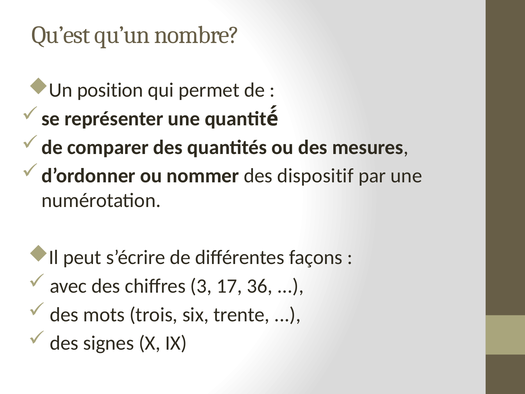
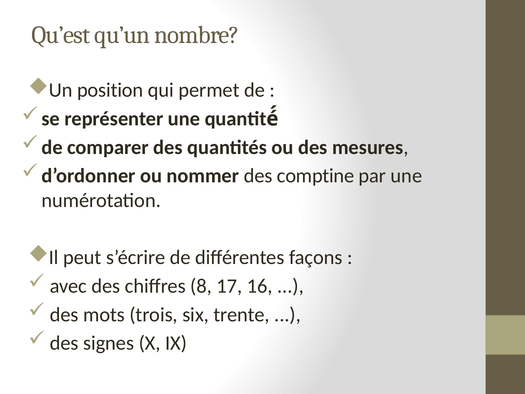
dispositif: dispositif -> comptine (316, 176)
3: 3 -> 8 (201, 286)
36: 36 -> 16 (260, 286)
